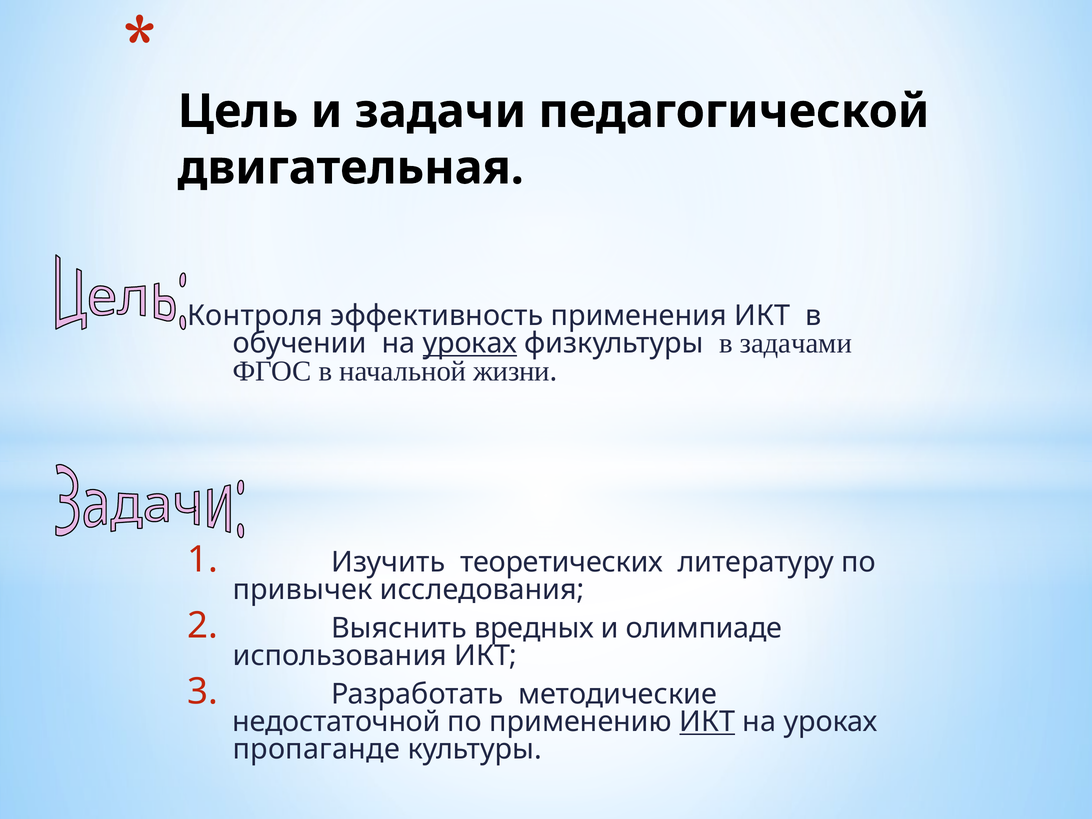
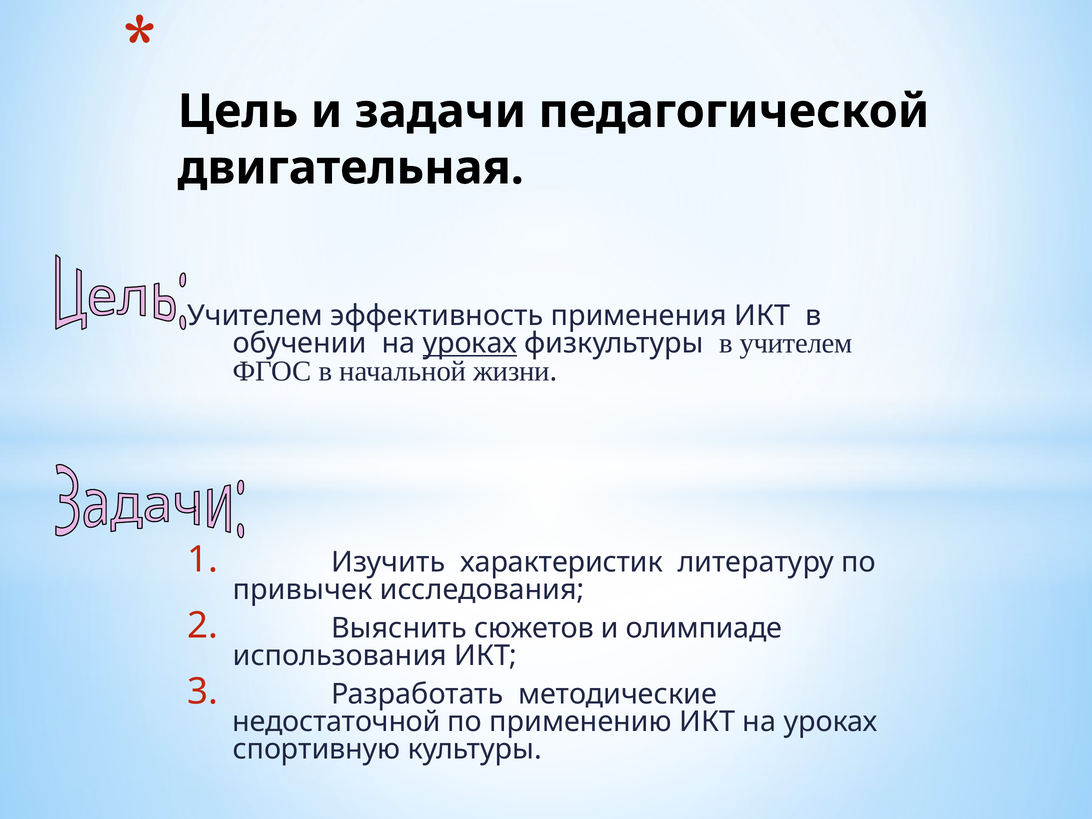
Контроля: Контроля -> Учителем (255, 316)
в задачами: задачами -> учителем (796, 343)
теоретических: теоретических -> характеристик (562, 562)
вредных: вредных -> сюжетов (534, 628)
ИКТ underline: present -> none (707, 722)
пропаганде: пропаганде -> спортивную (317, 749)
